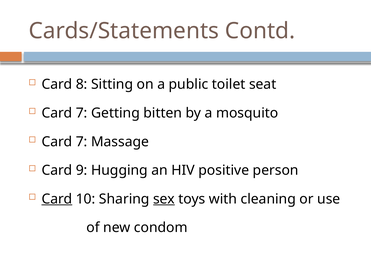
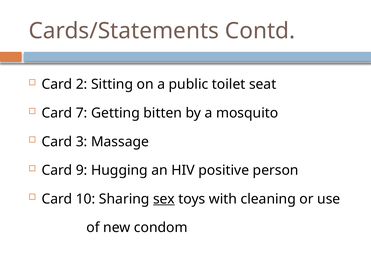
8: 8 -> 2 (82, 84)
7: 7 -> 3 (82, 142)
Card underline: present -> none (57, 199)
